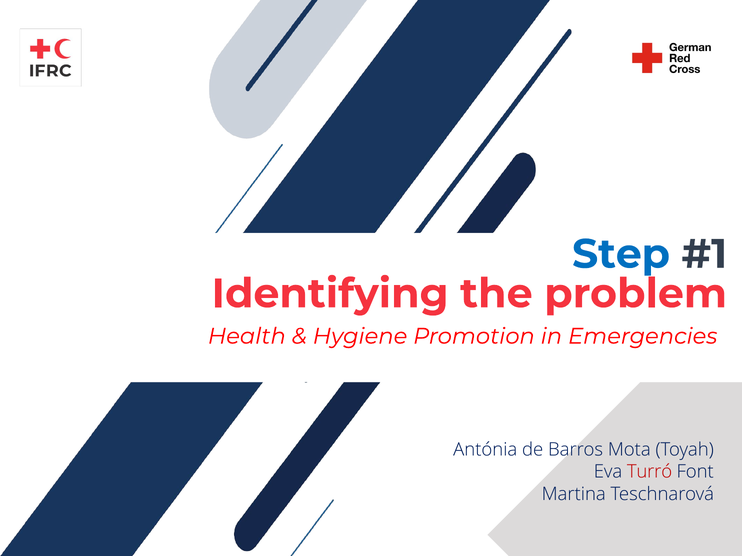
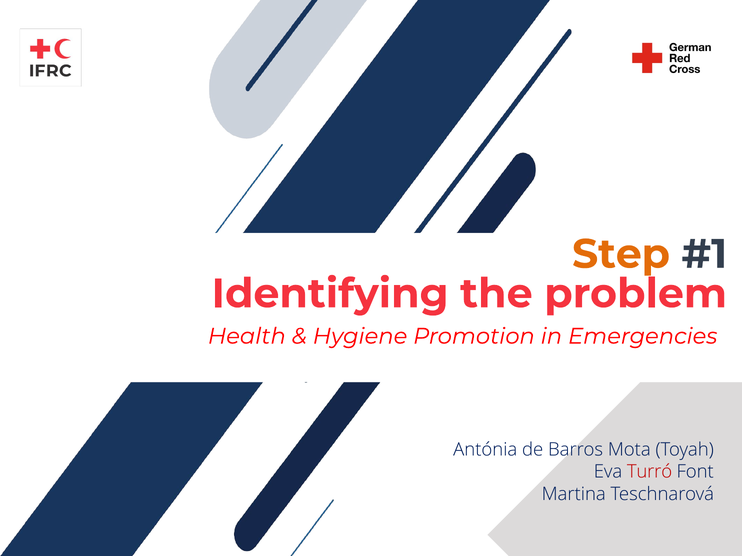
Step colour: blue -> orange (621, 254)
